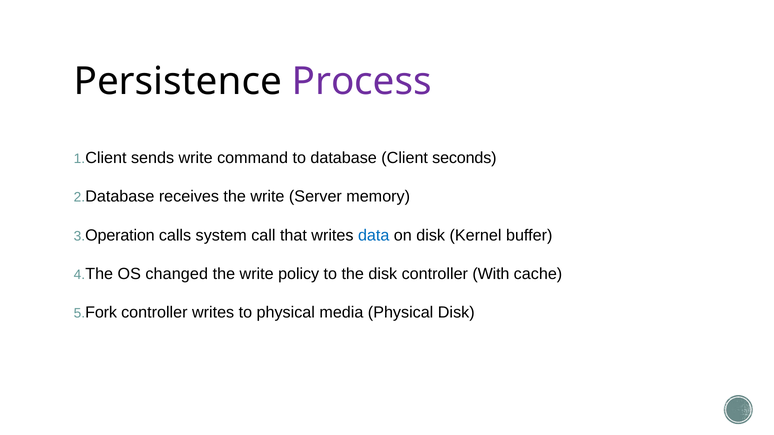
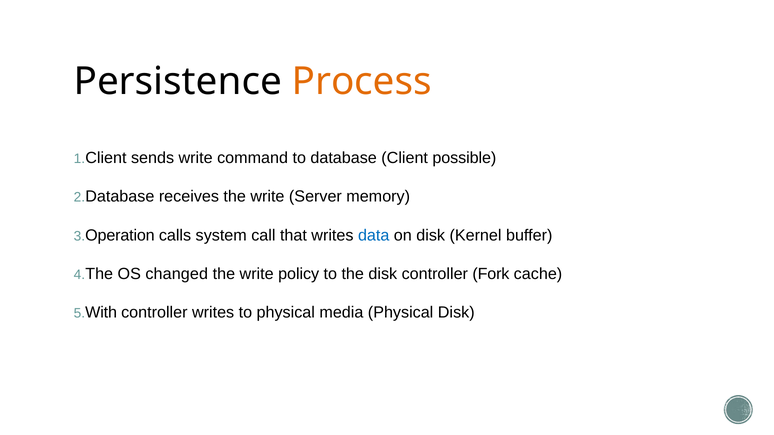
Process colour: purple -> orange (362, 82)
seconds: seconds -> possible (464, 158)
With: With -> Fork (491, 274)
Fork: Fork -> With (101, 313)
